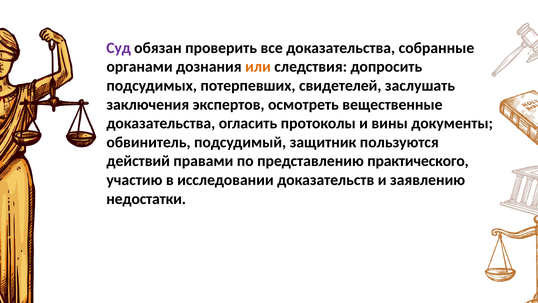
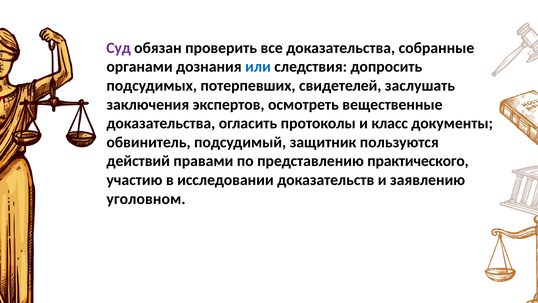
или colour: orange -> blue (258, 67)
вины: вины -> класс (390, 123)
недостатки: недостатки -> уголовном (146, 199)
